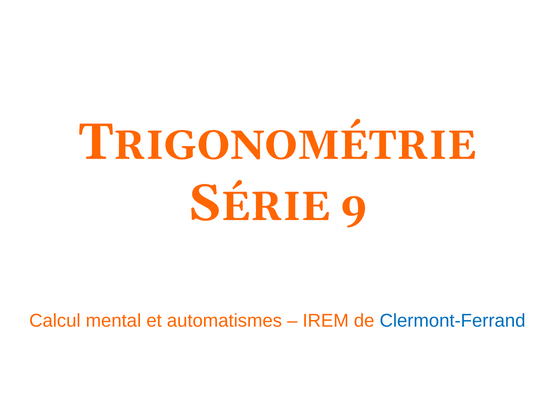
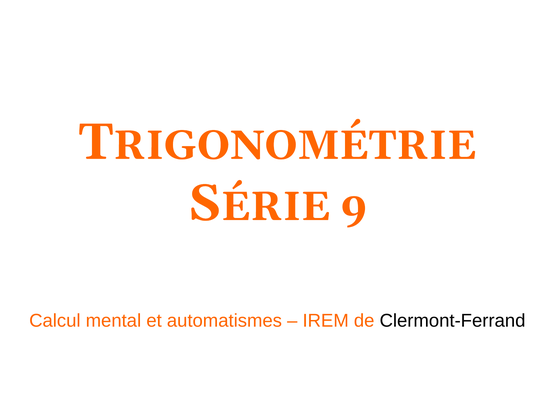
Clermont-Ferrand colour: blue -> black (453, 320)
